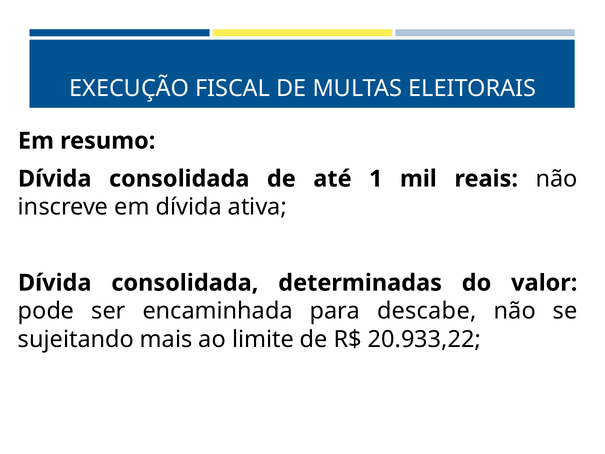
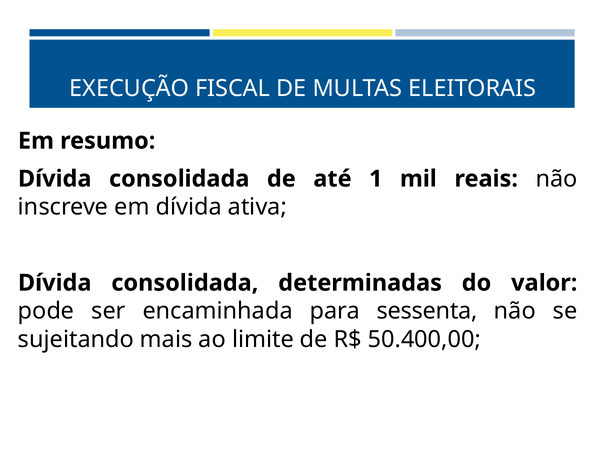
descabe: descabe -> sessenta (427, 311)
20.933,22: 20.933,22 -> 50.400,00 (424, 339)
